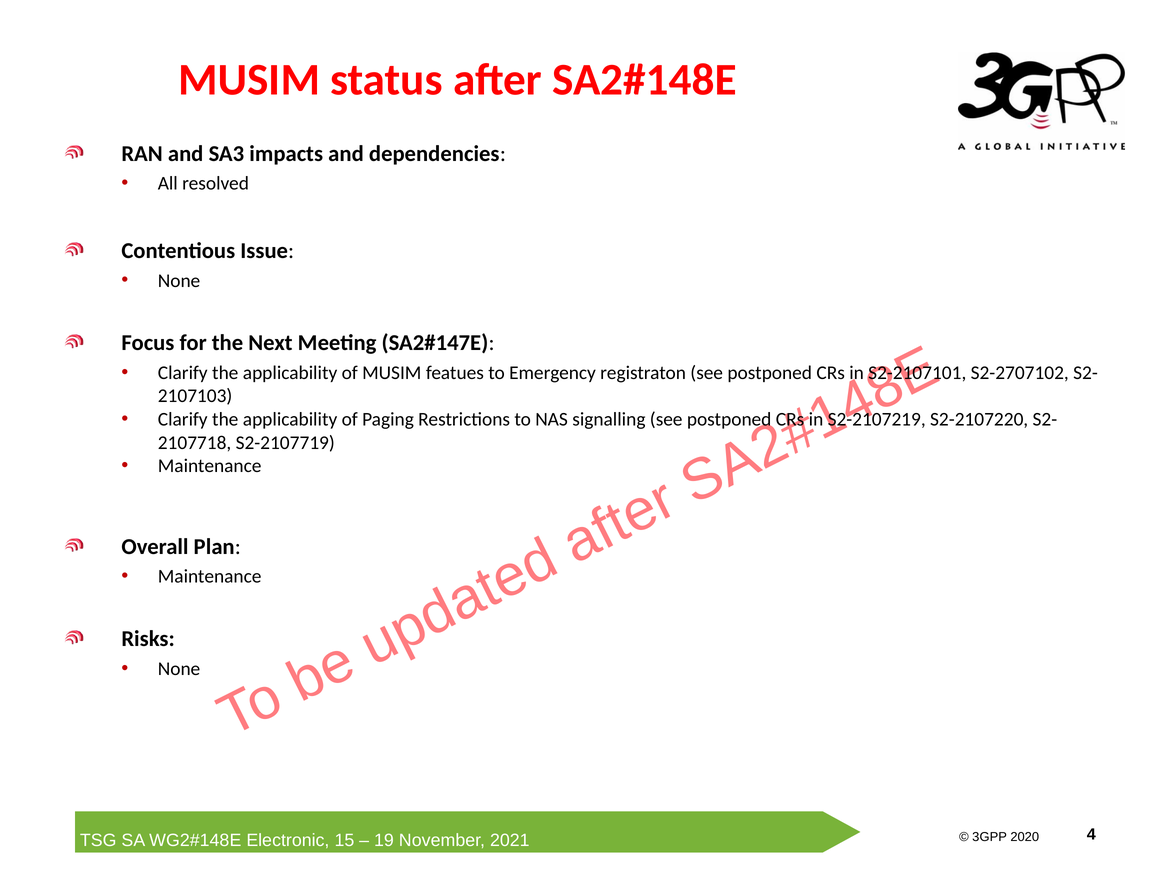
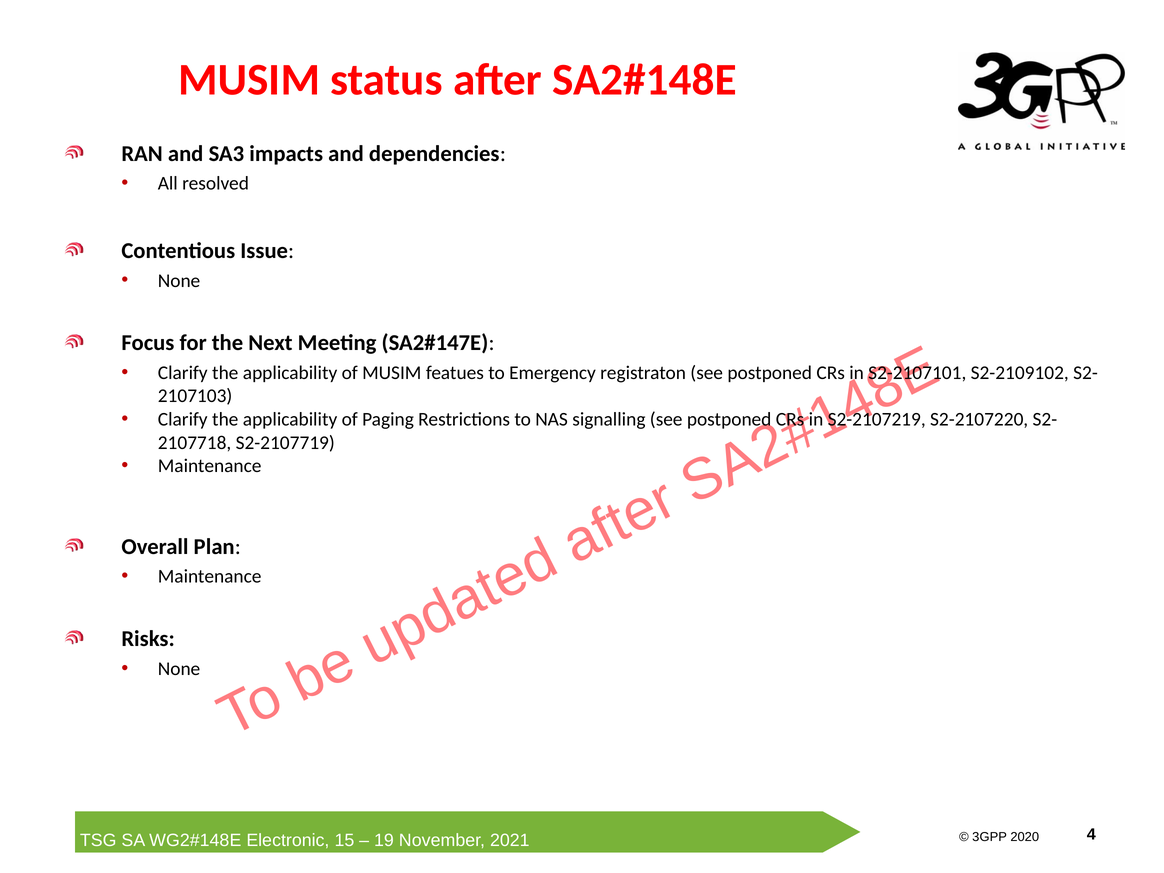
S2-2707102: S2-2707102 -> S2-2109102 (1020, 373)
